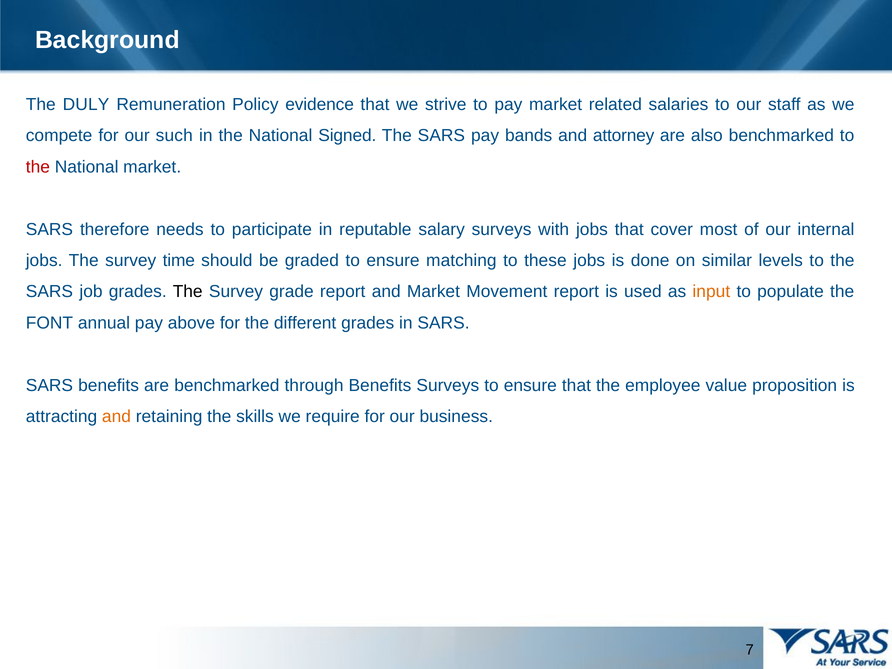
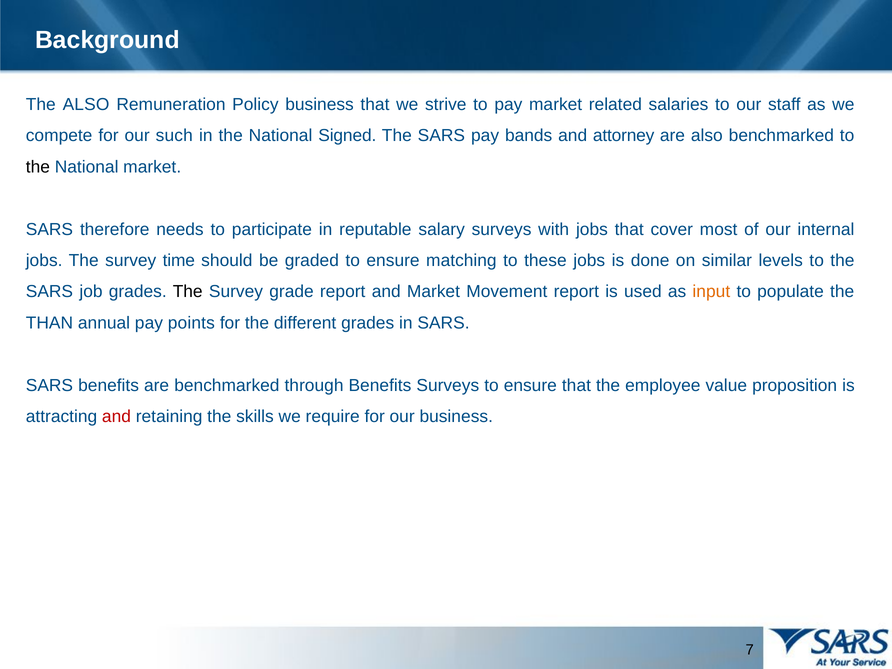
The DULY: DULY -> ALSO (86, 104)
Policy evidence: evidence -> business (320, 104)
the colour: red -> black (38, 167)
FONT: FONT -> THAN (49, 323)
above: above -> points (191, 323)
and colour: orange -> red (116, 417)
